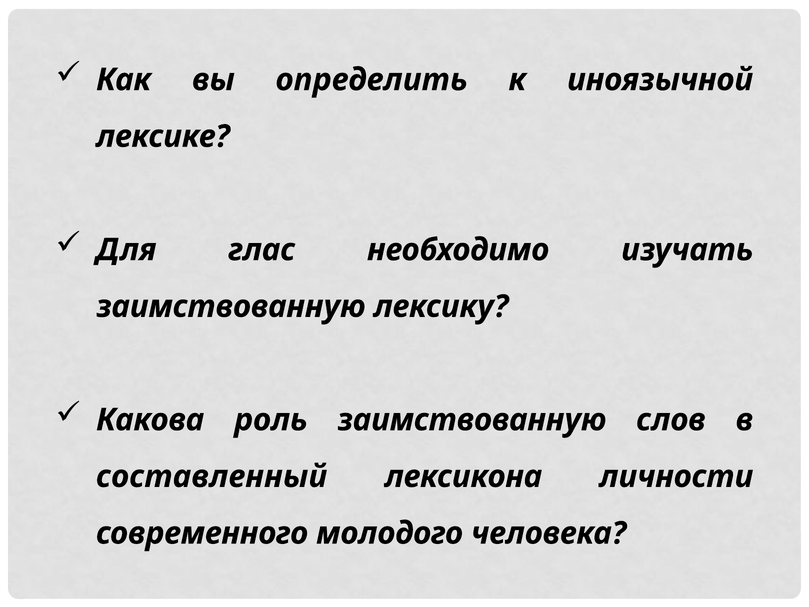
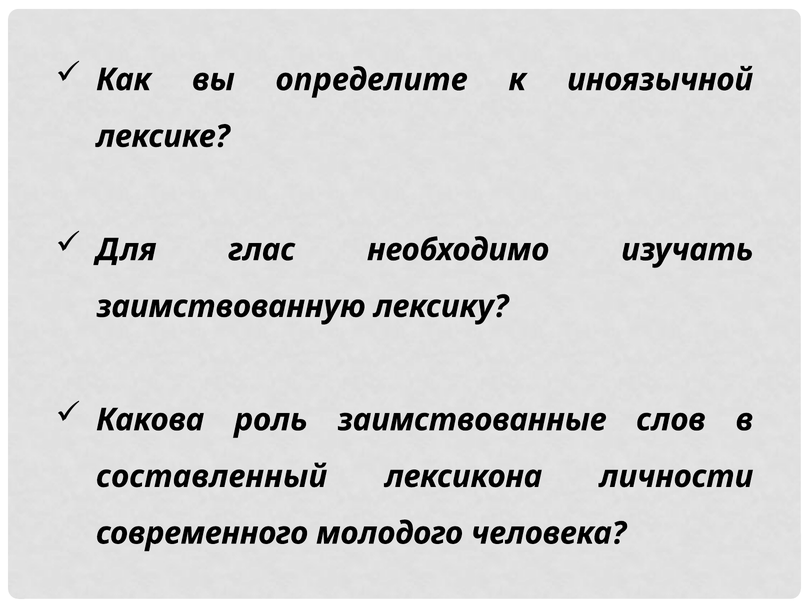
определить: определить -> определите (371, 80)
роль заимствованную: заимствованную -> заимствованные (472, 420)
